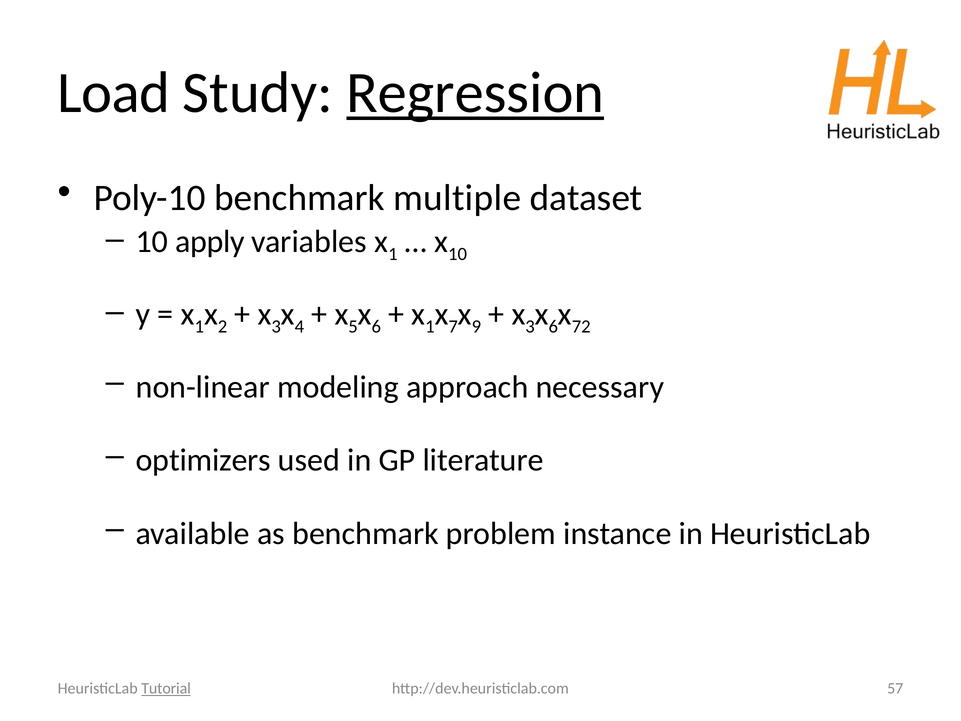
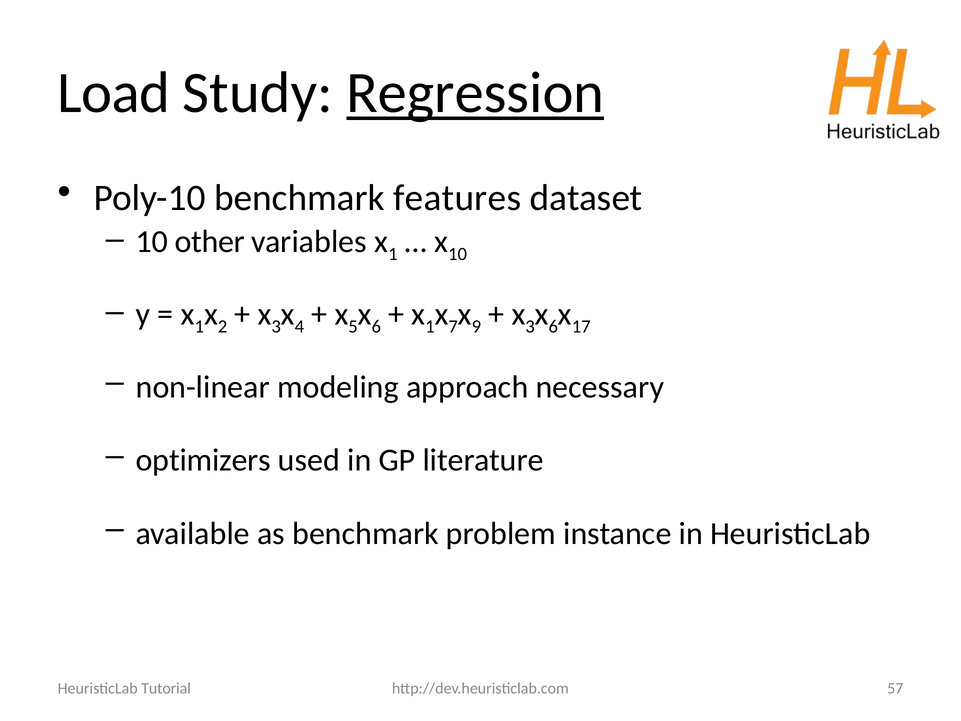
multiple: multiple -> features (457, 198)
apply: apply -> other (210, 242)
72: 72 -> 17 (581, 327)
Tutorial underline: present -> none (166, 688)
